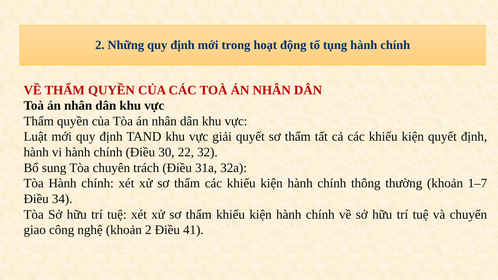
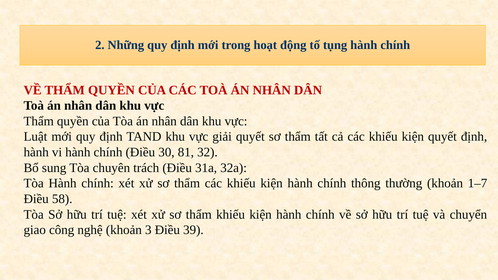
22: 22 -> 81 (186, 152)
34: 34 -> 58 (62, 199)
khoản 2: 2 -> 3 (148, 230)
41: 41 -> 39 (193, 230)
